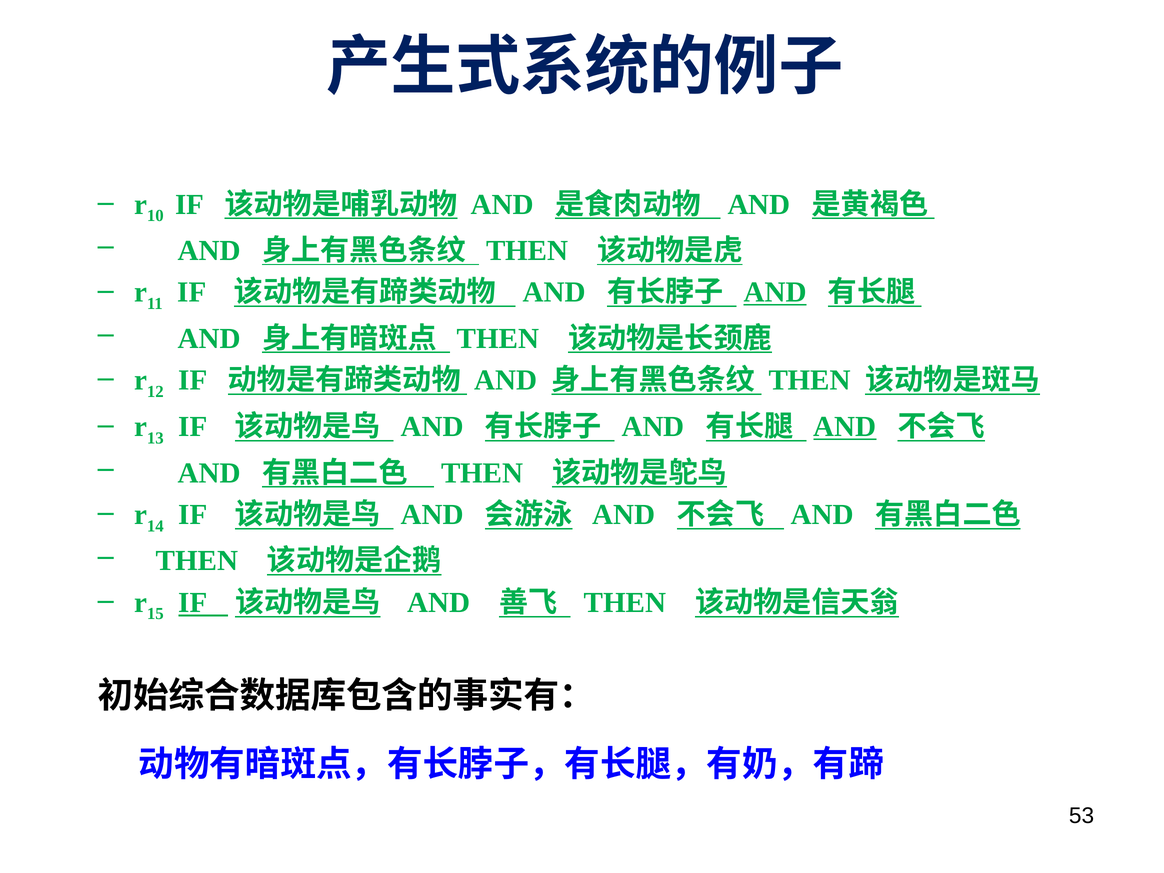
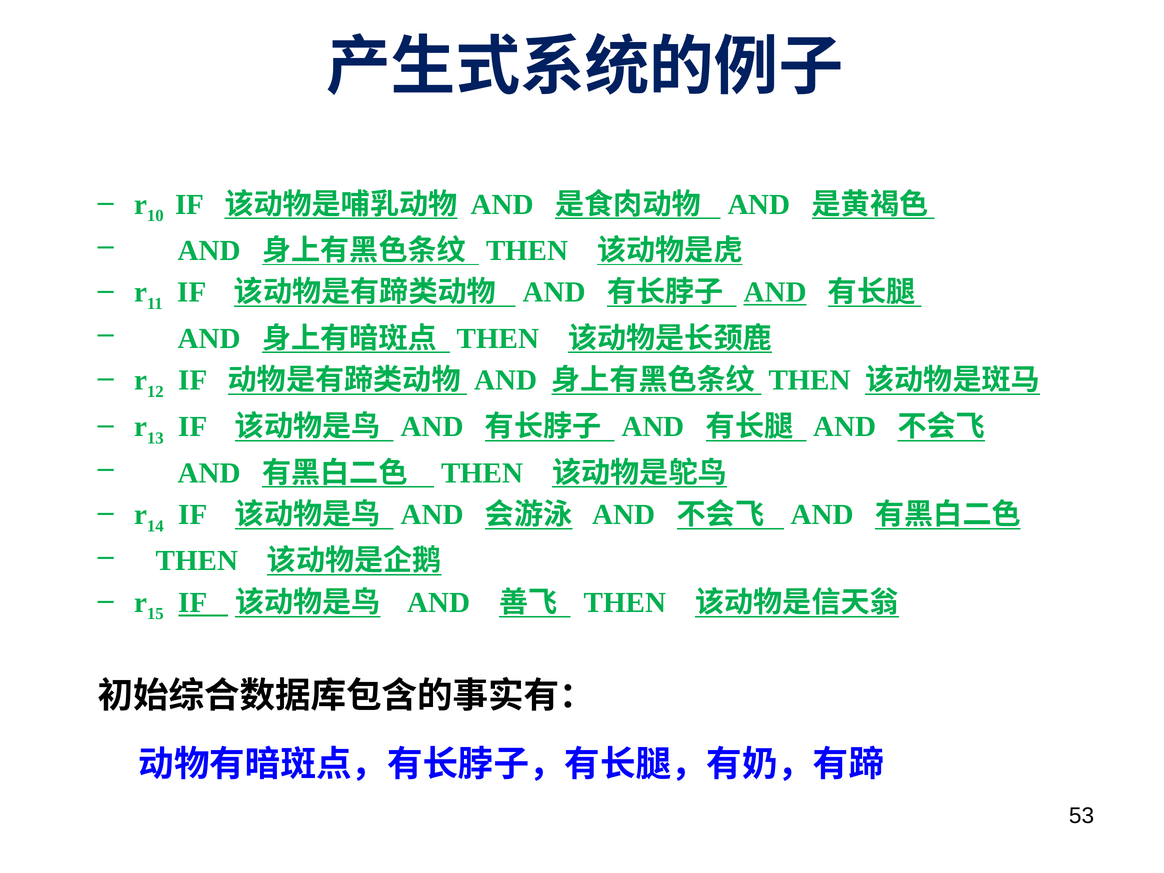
AND underline: present -> none (845, 427)
